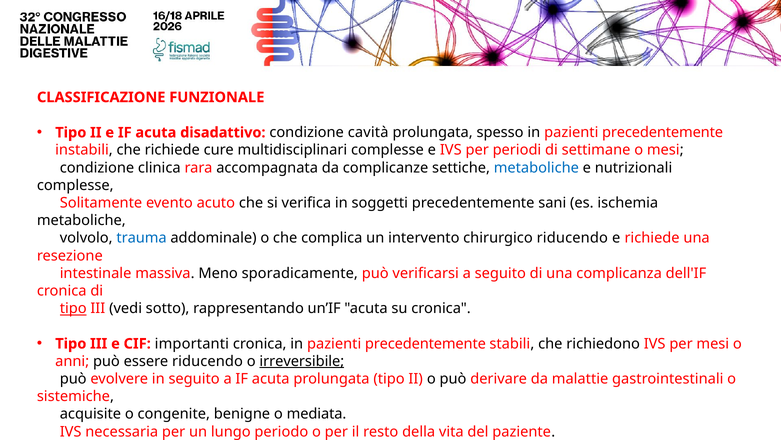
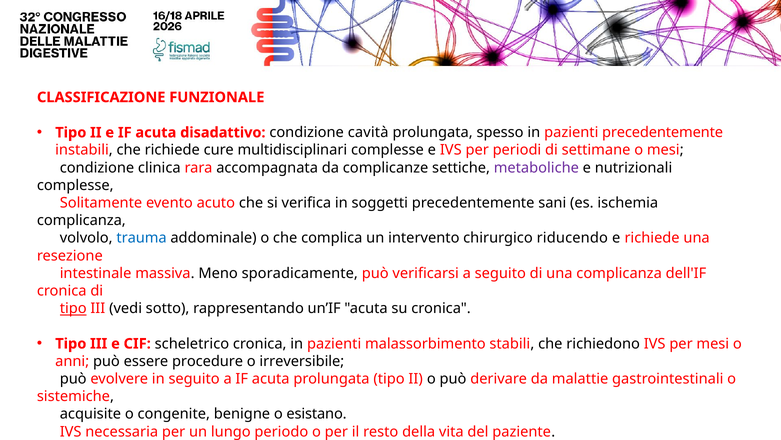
metaboliche colour: blue -> purple (536, 167)
metaboliche: metaboliche -> complicanza (81, 220)
importanti: importanti -> scheletrico (192, 343)
cronica in pazienti precedentemente: precedentemente -> malassorbimento (425, 343)
essere riducendo: riducendo -> procedure (208, 361)
irreversibile underline: present -> none (302, 361)
mediata: mediata -> esistano (317, 413)
